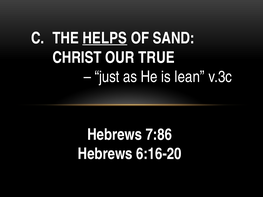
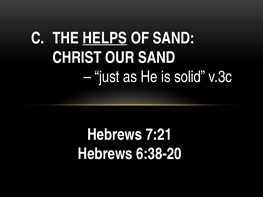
OUR TRUE: TRUE -> SAND (157, 58)
lean: lean -> solid (190, 77)
7:86: 7:86 -> 7:21 (159, 135)
6:16-20: 6:16-20 -> 6:38-20 (159, 154)
